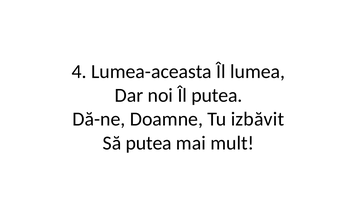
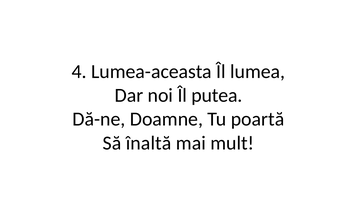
izbăvit: izbăvit -> poartă (258, 119)
Să putea: putea -> înaltă (149, 143)
